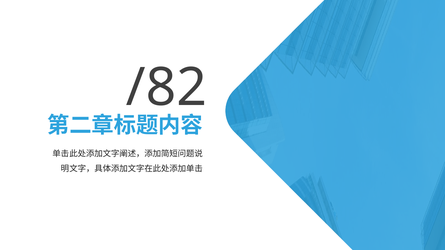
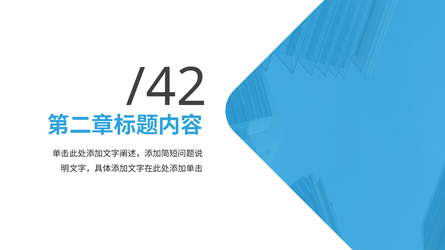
/82: /82 -> /42 (166, 88)
